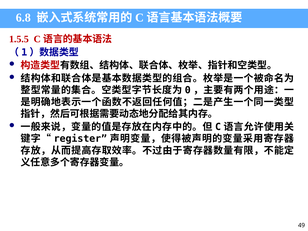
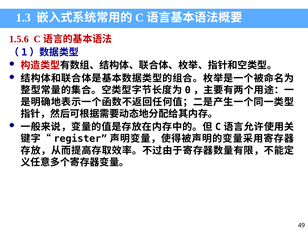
6.8: 6.8 -> 1.3 (23, 18)
1.5.5: 1.5.5 -> 1.5.6 (19, 39)
